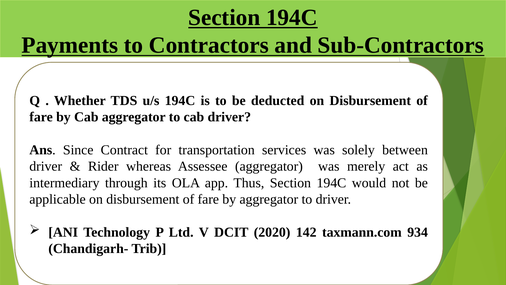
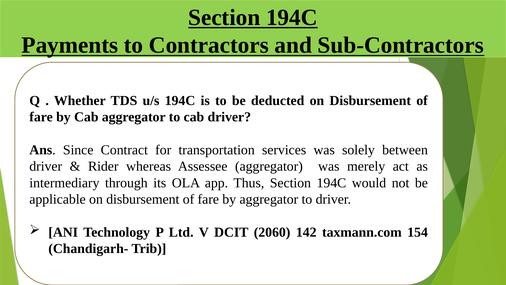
2020: 2020 -> 2060 (272, 232)
934: 934 -> 154 (418, 232)
